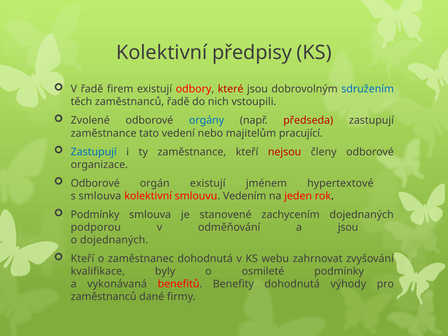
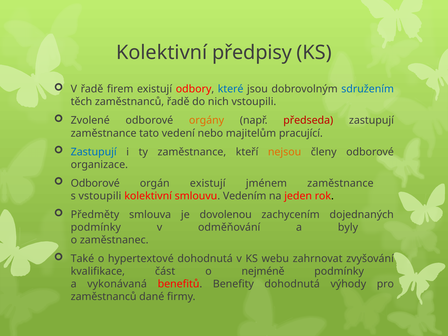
které colour: red -> blue (231, 89)
orgány colour: blue -> orange (207, 120)
nejsou colour: red -> orange (285, 152)
jménem hypertextové: hypertextové -> zaměstnance (340, 183)
s smlouva: smlouva -> vstoupili (100, 196)
Podmínky: Podmínky -> Předměty (95, 215)
stanovené: stanovené -> dovolenou (226, 215)
podporou: podporou -> podmínky (96, 227)
a jsou: jsou -> byly (348, 227)
o dojednaných: dojednaných -> zaměstnanec (114, 240)
Kteří: Kteří -> Také (82, 259)
zaměstnanec: zaměstnanec -> hypertextové (141, 259)
byly: byly -> část (165, 271)
osmileté: osmileté -> nejméně (263, 271)
